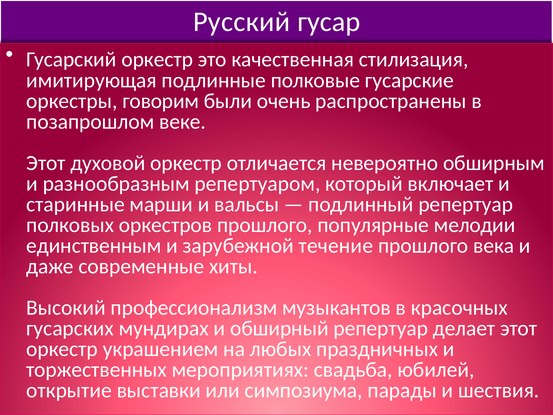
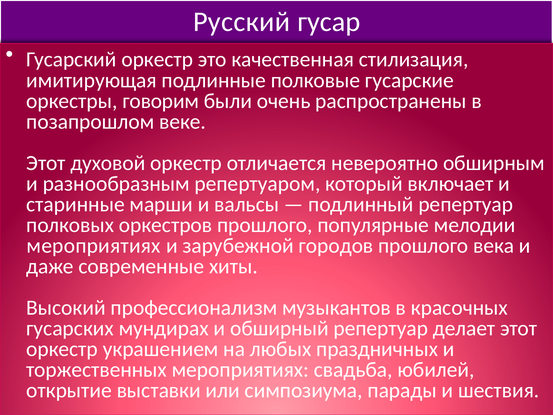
единственным: единственным -> мероприятиях (94, 245)
течение: течение -> городов (336, 245)
